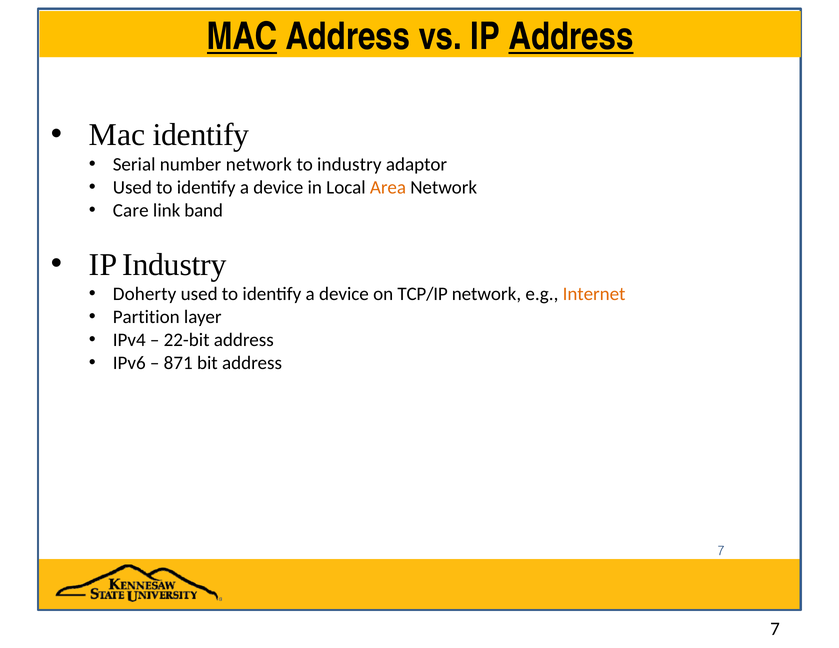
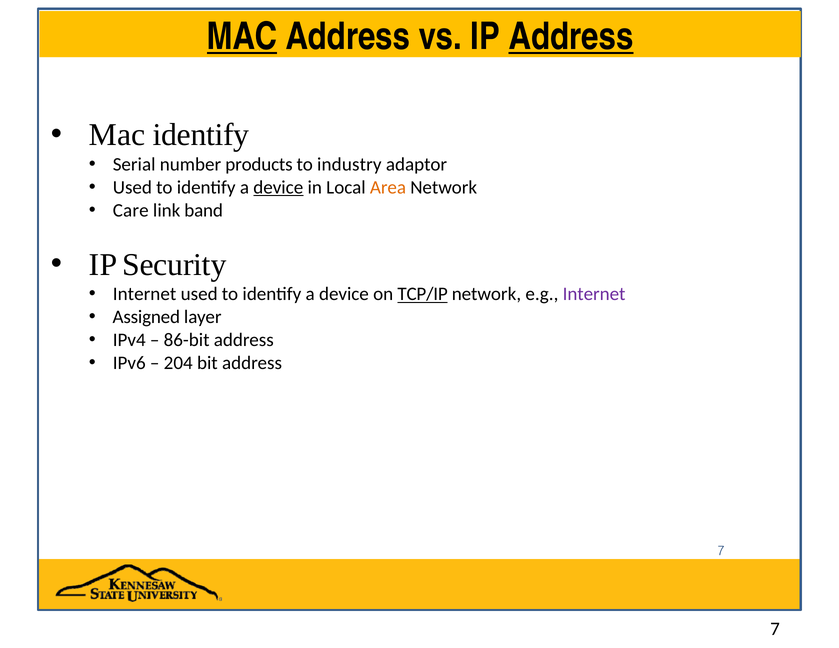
number network: network -> products (259, 165)
device underline: none -> present (278, 188)
IP Industry: Industry -> Security (174, 265)
Doherty: Doherty -> Internet (145, 294)
TCP/IP underline: none -> present (423, 294)
Internet colour: orange -> purple (594, 294)
Partition: Partition -> Assigned (146, 317)
22-bit: 22-bit -> 86-bit (187, 340)
871: 871 -> 204 (178, 363)
